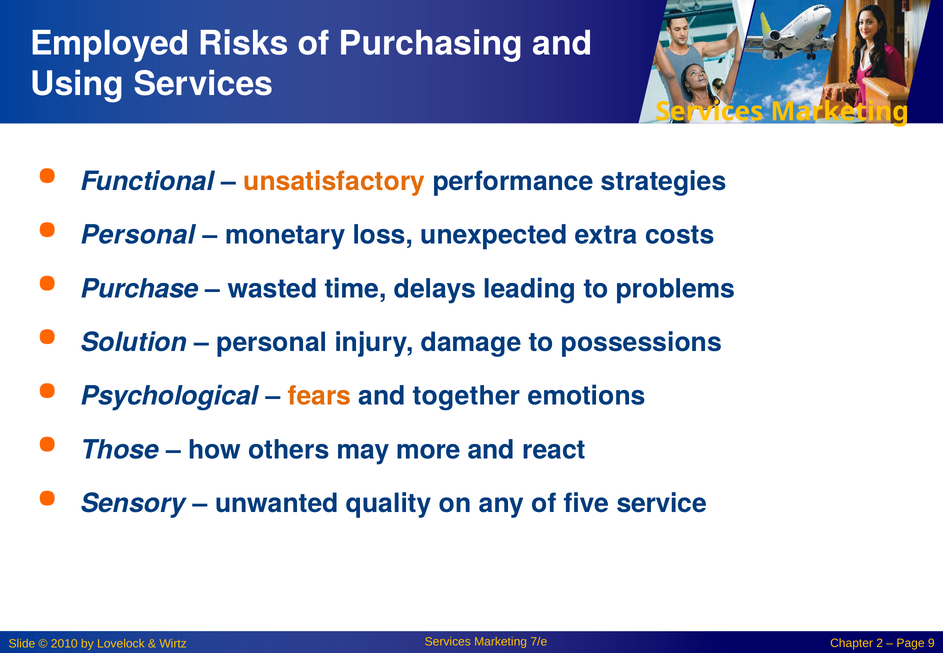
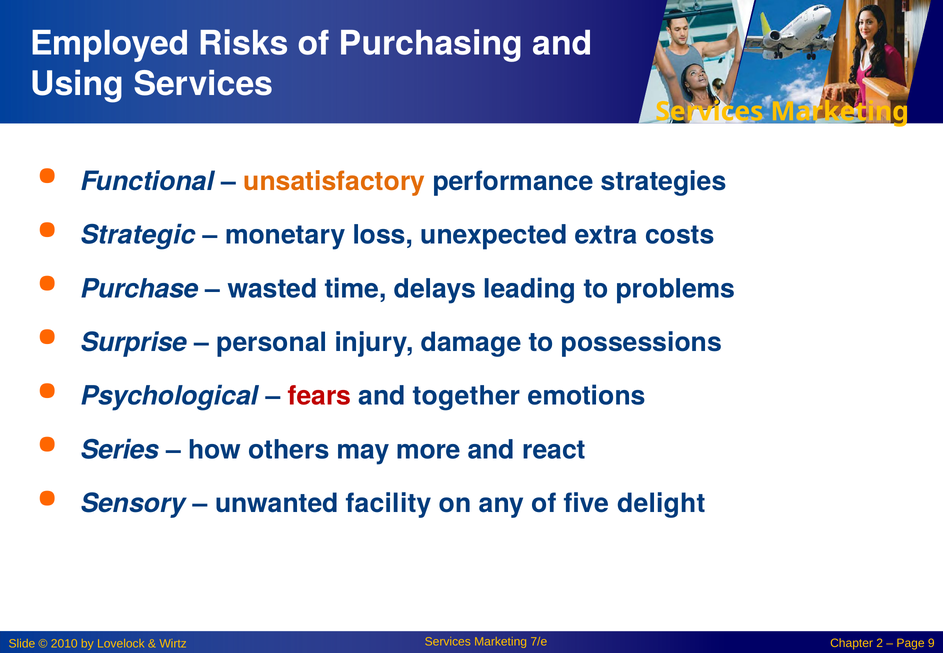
Personal: Personal -> Strategic (138, 235)
Solution: Solution -> Surprise (134, 343)
fears colour: orange -> red (319, 396)
Those: Those -> Series (120, 450)
quality: quality -> facility (389, 504)
service: service -> delight (661, 504)
